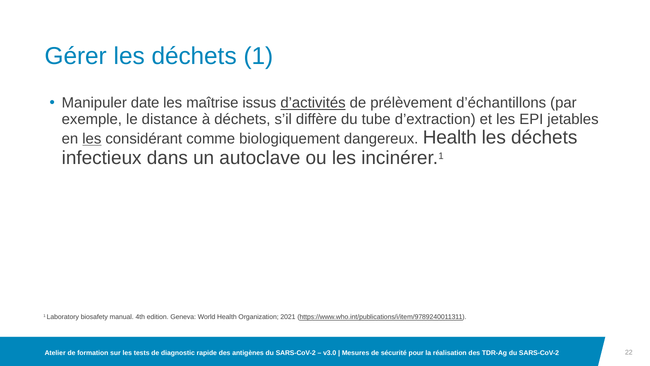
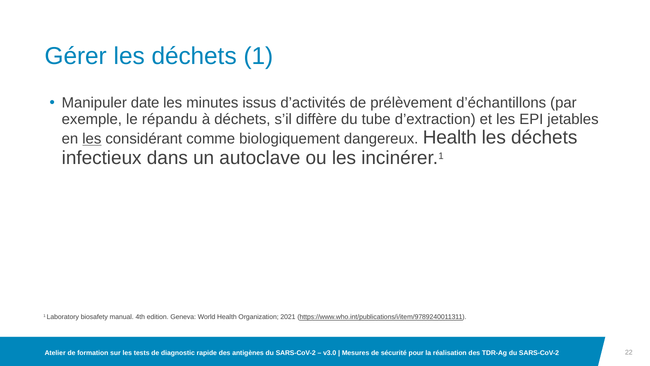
maîtrise: maîtrise -> minutes (212, 103)
d’activités underline: present -> none (313, 103)
distance: distance -> répandu (170, 119)
